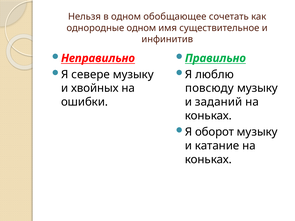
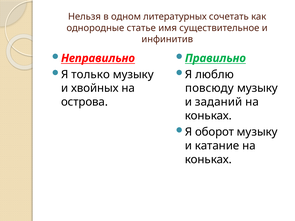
обобщающее: обобщающее -> литературных (175, 17)
однородные одном: одном -> статье (141, 28)
севере: севере -> только (91, 75)
ошибки: ошибки -> острова (84, 102)
